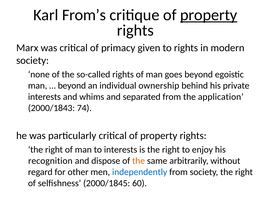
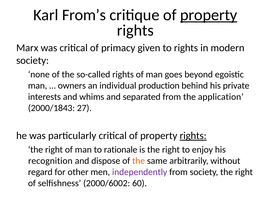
beyond: beyond -> owners (72, 86)
ownership: ownership -> production (159, 86)
74: 74 -> 27 (84, 108)
rights underline: none -> present (193, 136)
to interests: interests -> rationale (121, 150)
independently colour: blue -> purple (140, 172)
2000/1845: 2000/1845 -> 2000/6002 (107, 184)
